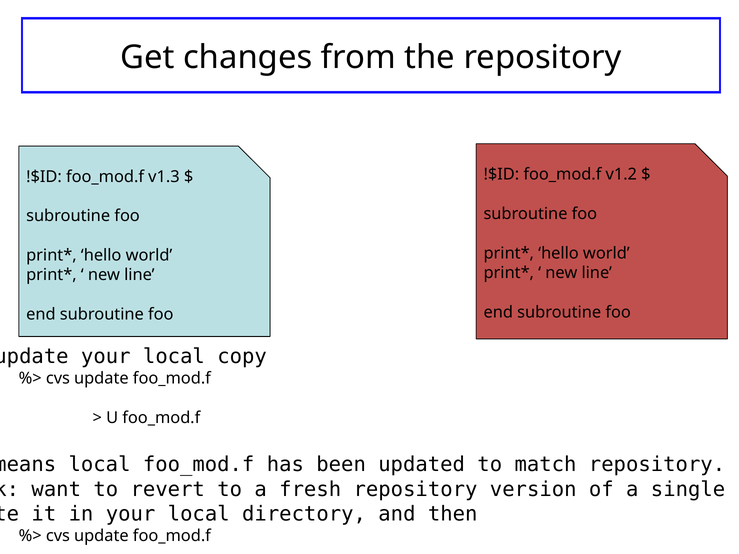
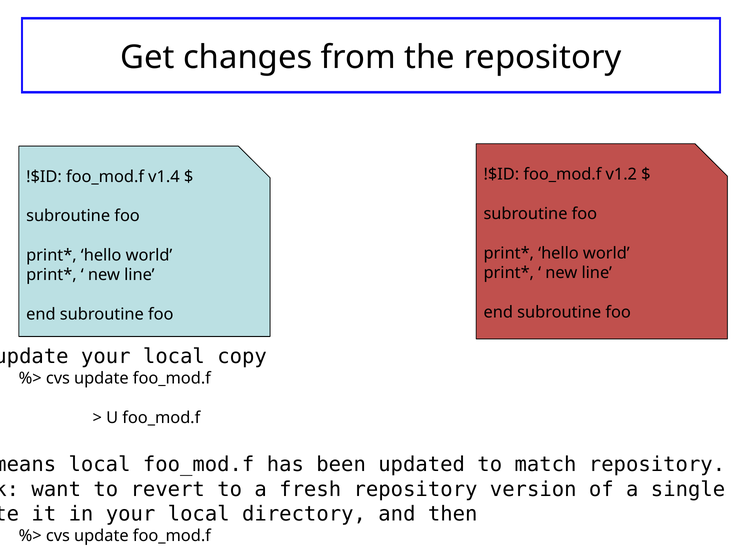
v1.3: v1.3 -> v1.4 (164, 177)
